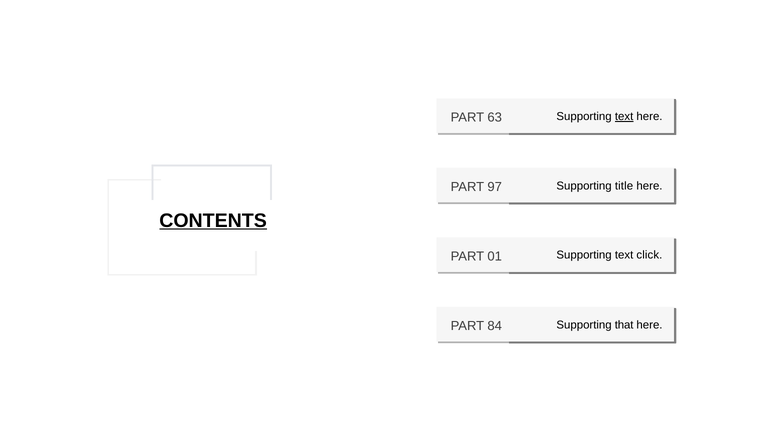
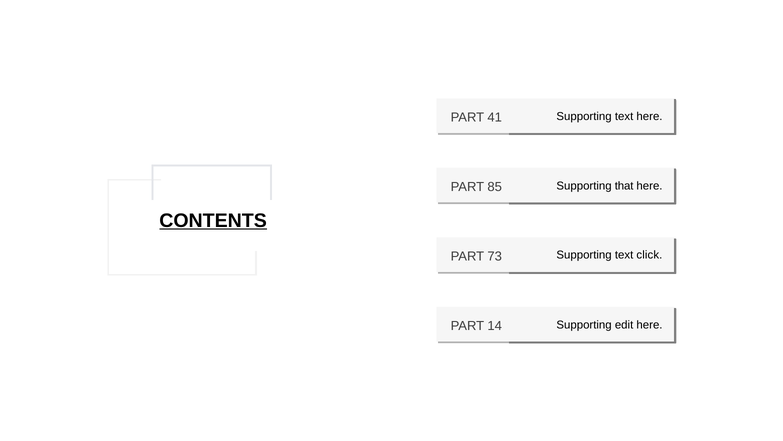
63: 63 -> 41 (495, 117)
text underline: present -> none (624, 117)
97: 97 -> 85 (495, 186)
title: title -> that (624, 186)
01: 01 -> 73 (495, 256)
84: 84 -> 14 (495, 325)
that: that -> edit (624, 325)
